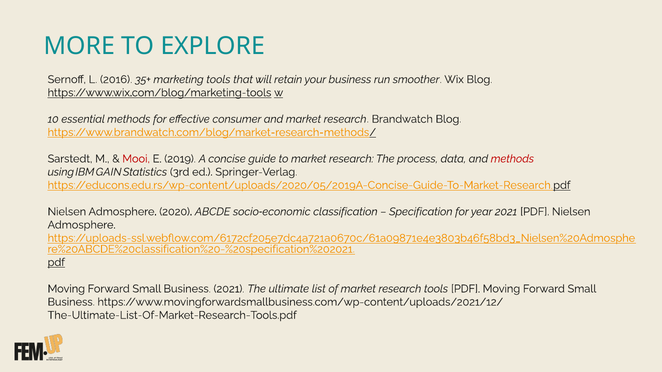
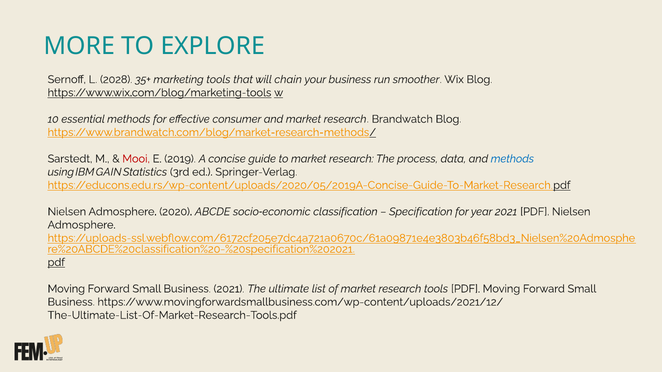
2016: 2016 -> 2028 (116, 80)
retain: retain -> chain (288, 80)
methods colour: red -> blue (512, 159)
